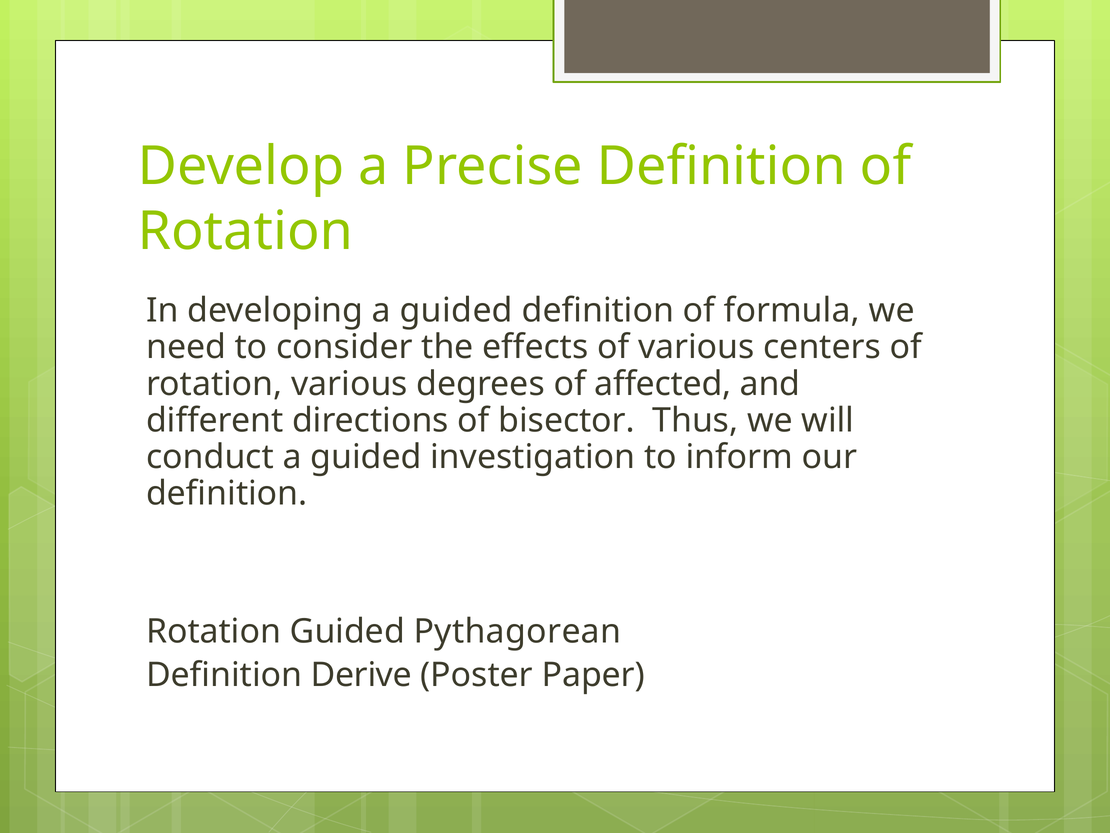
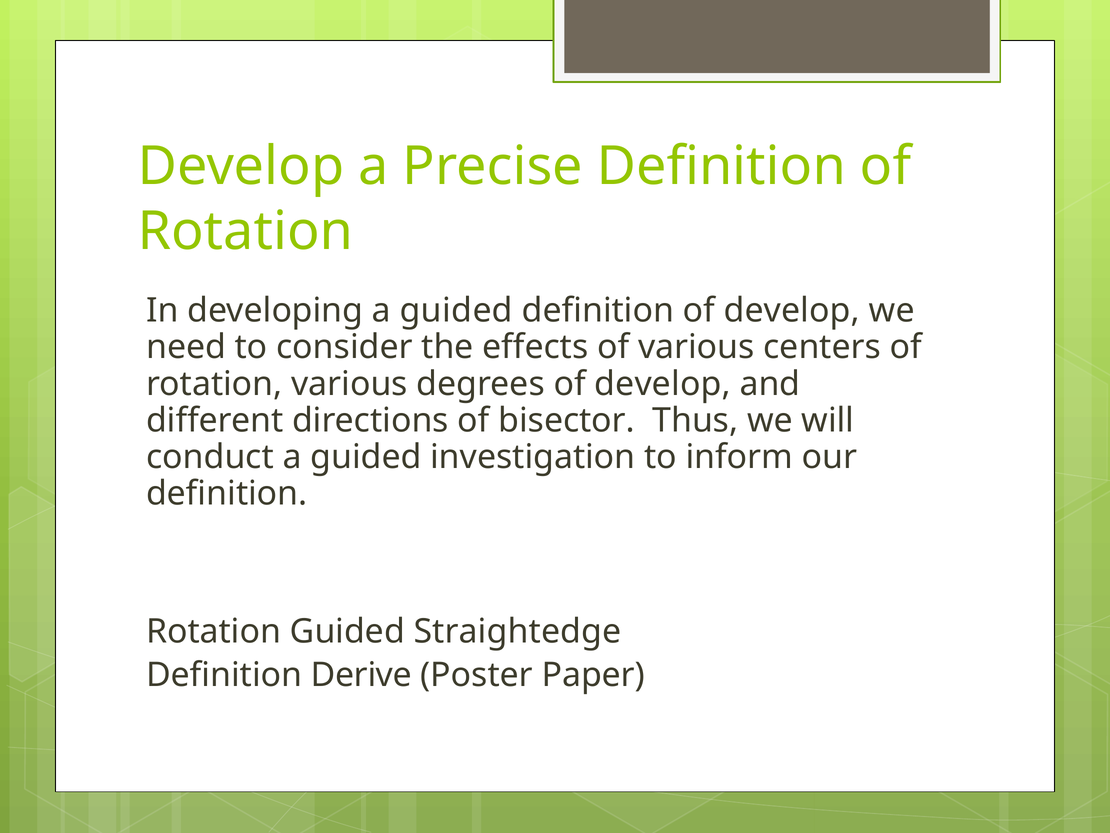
definition of formula: formula -> develop (792, 310)
degrees of affected: affected -> develop (663, 384)
Pythagorean: Pythagorean -> Straightedge (518, 631)
